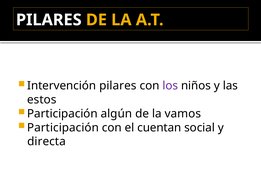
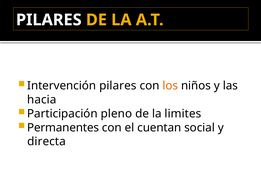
los colour: purple -> orange (170, 86)
estos: estos -> hacia (42, 100)
algún: algún -> pleno (116, 113)
vamos: vamos -> limites (183, 113)
Participación: Participación -> Permanentes (63, 127)
